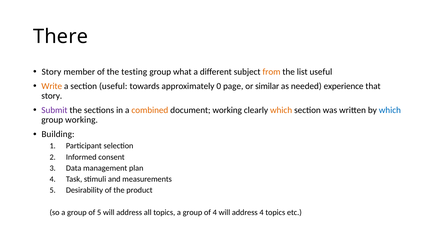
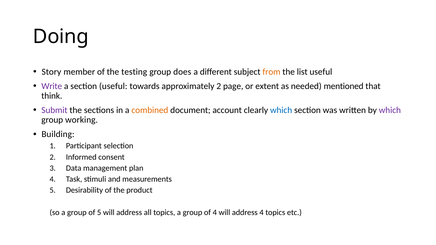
There: There -> Doing (61, 37)
what: what -> does (182, 72)
Write colour: orange -> purple (52, 86)
approximately 0: 0 -> 2 (219, 86)
similar: similar -> extent (267, 86)
experience: experience -> mentioned (344, 86)
story: story -> think (52, 96)
document working: working -> account (227, 110)
which colour: orange -> blue (281, 110)
which colour: blue -> purple (390, 110)
